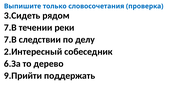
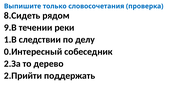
3.Сидеть: 3.Сидеть -> 8.Сидеть (22, 16)
7.В: 7.В -> 9.В (10, 28)
7.В: 7.В -> 1.В (10, 40)
2.Интересный: 2.Интересный -> 0.Интересный (33, 52)
6.За: 6.За -> 2.За (12, 64)
9.Прийти: 9.Прийти -> 2.Прийти (23, 76)
